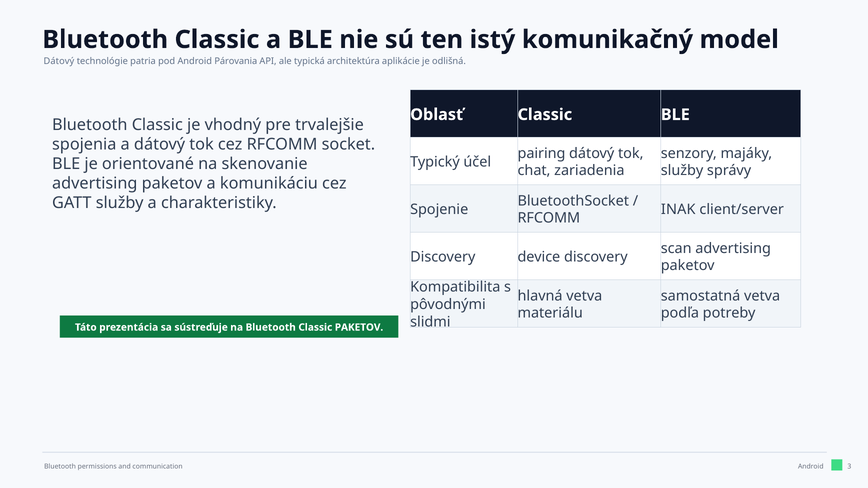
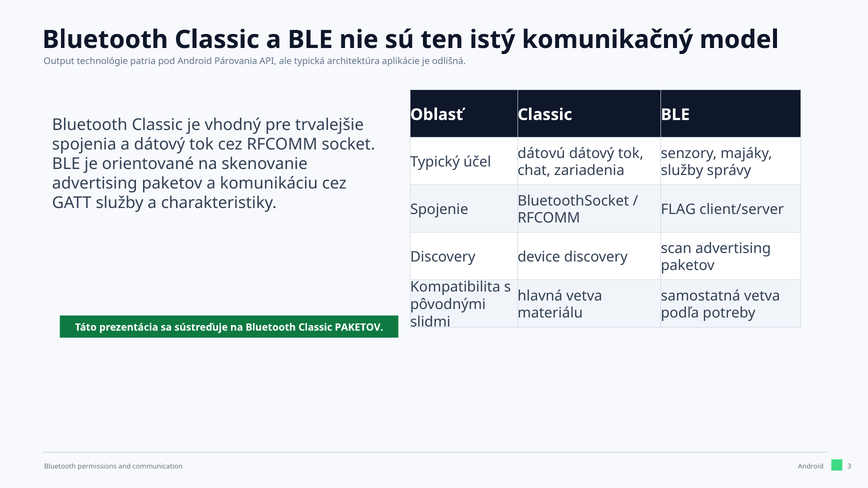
Dátový: Dátový -> Output (59, 61)
pairing: pairing -> dátovú (541, 153)
INAK: INAK -> FLAG (678, 210)
